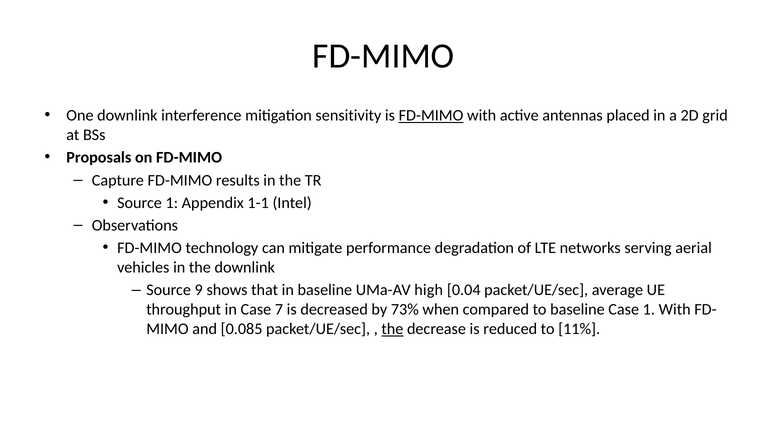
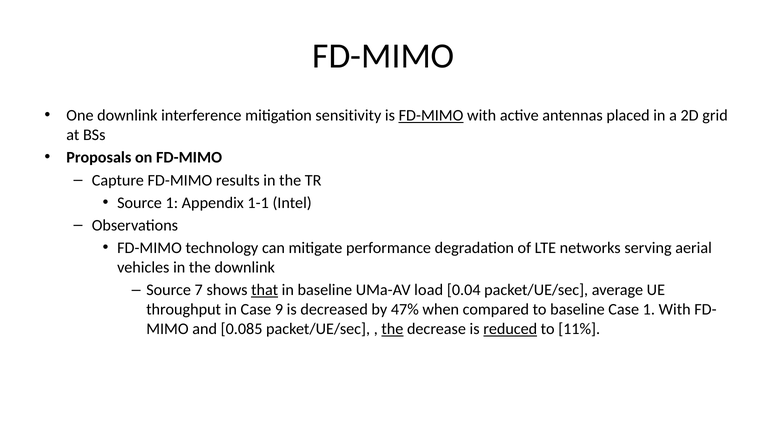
9: 9 -> 7 (199, 290)
that underline: none -> present (265, 290)
high: high -> load (429, 290)
7: 7 -> 9 (279, 309)
73%: 73% -> 47% (405, 309)
reduced underline: none -> present (510, 329)
